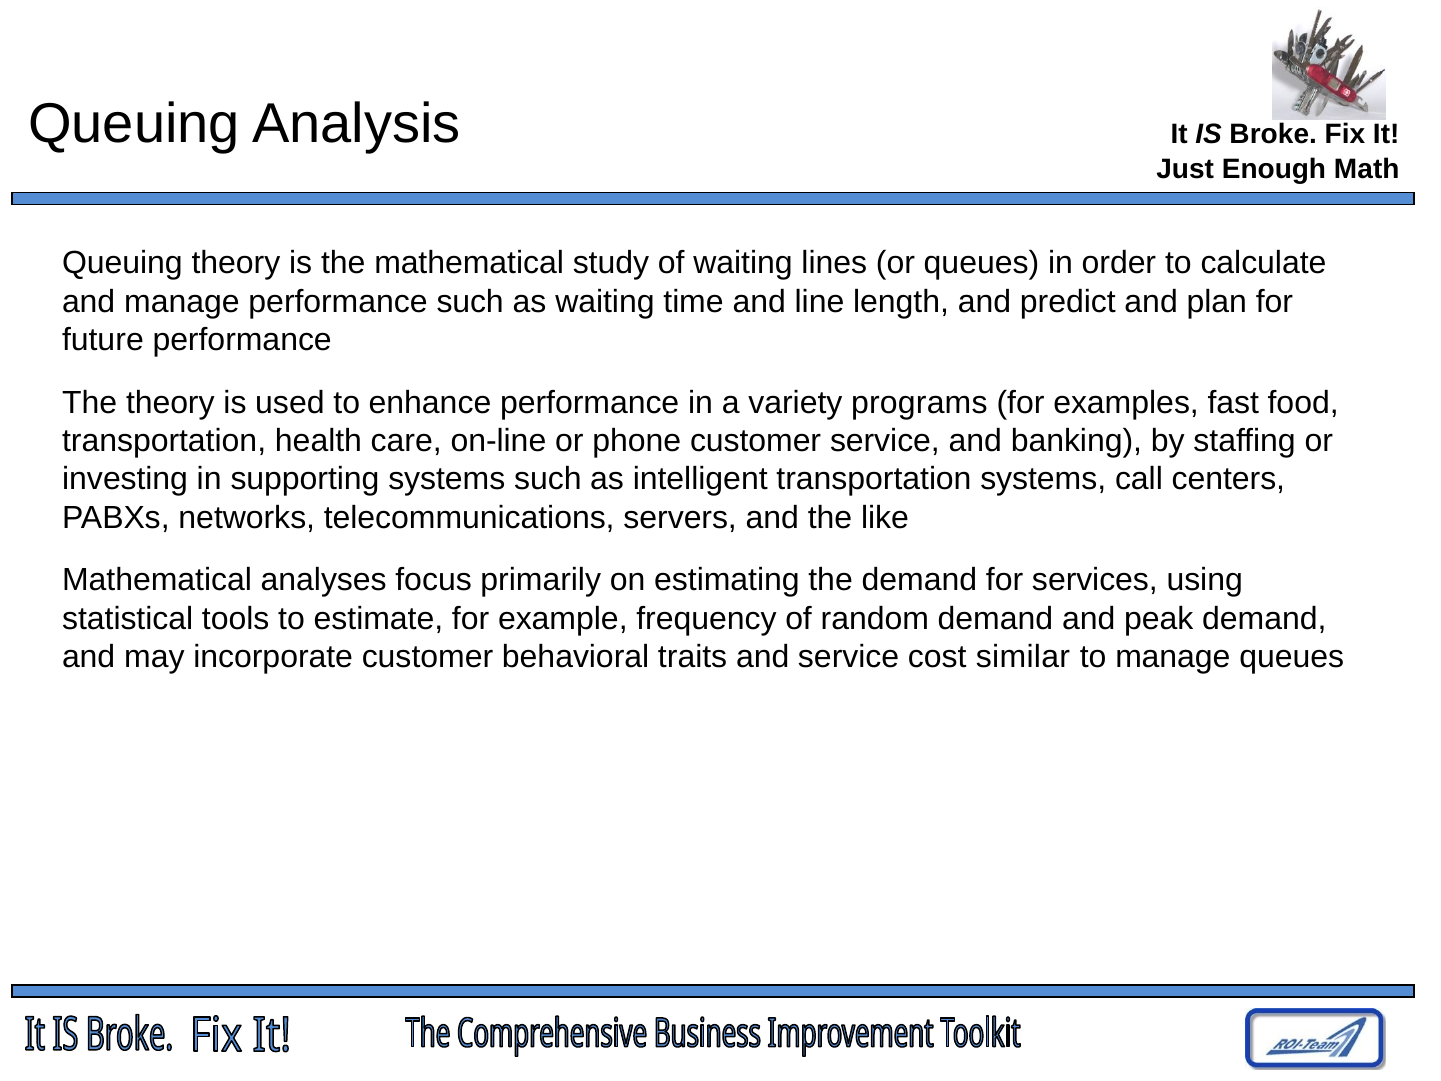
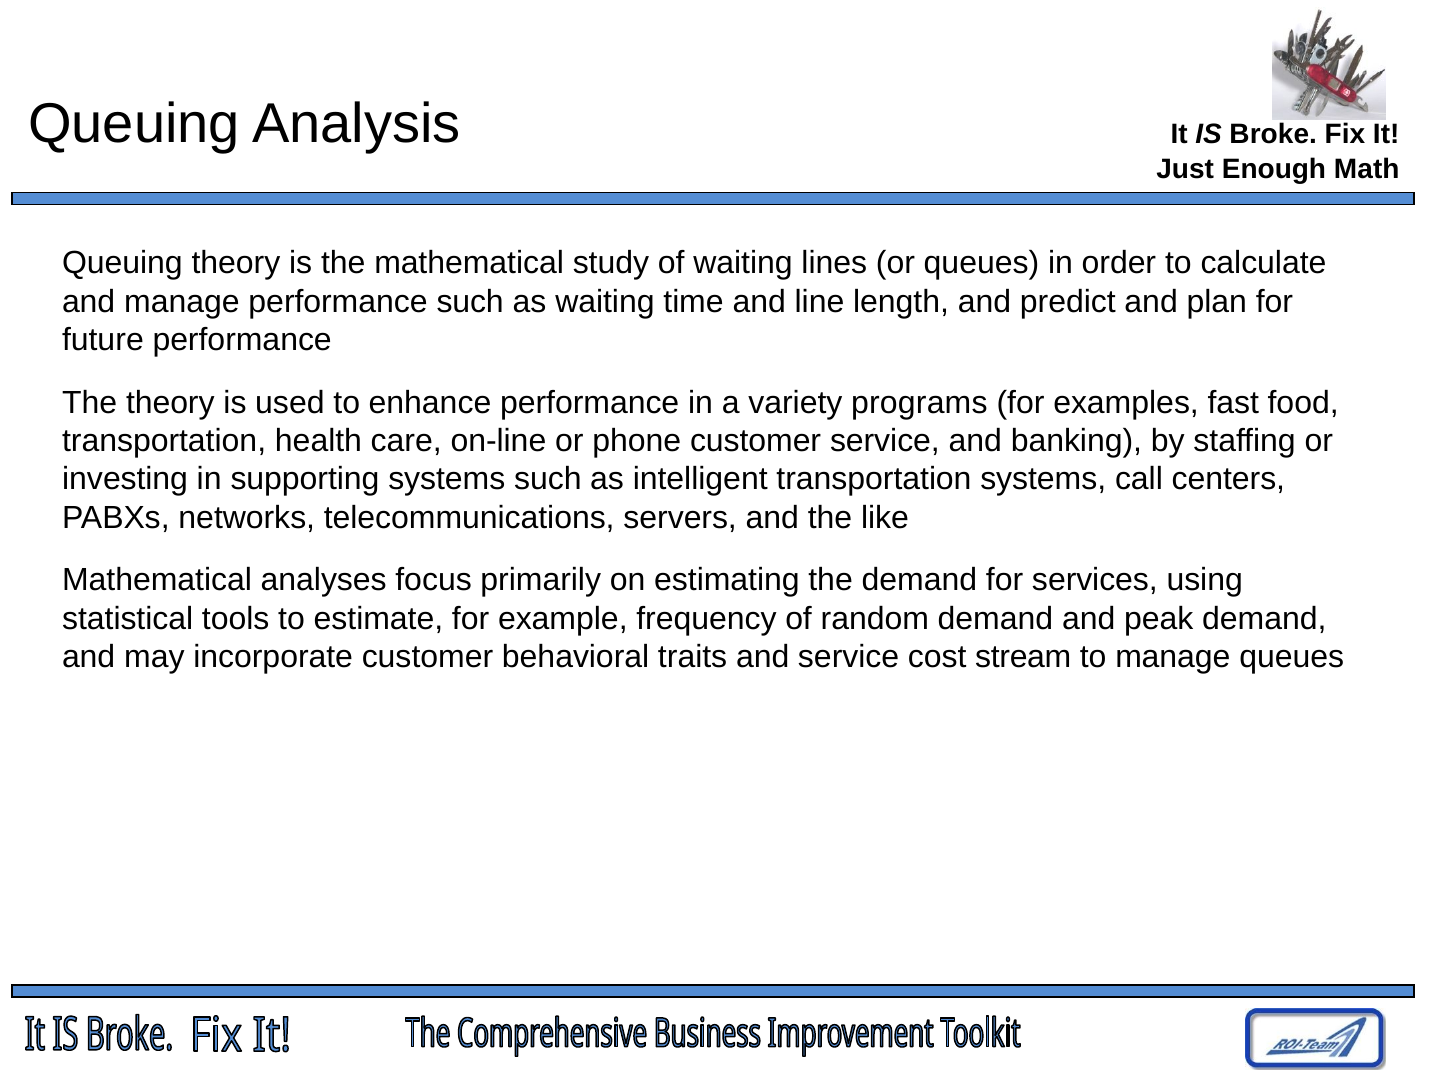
similar: similar -> stream (1023, 657)
